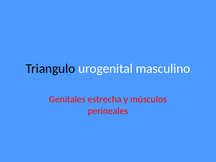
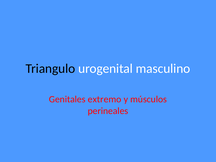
estrecha: estrecha -> extremo (105, 99)
